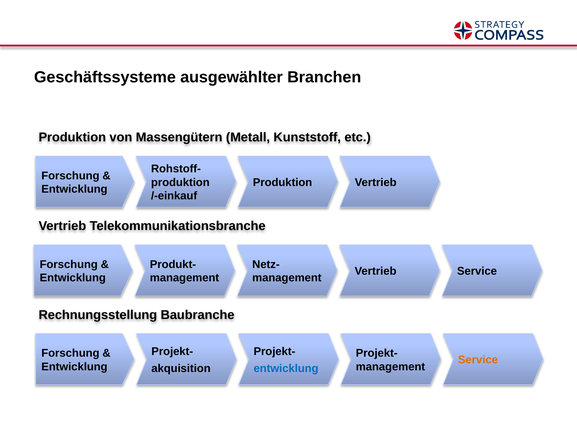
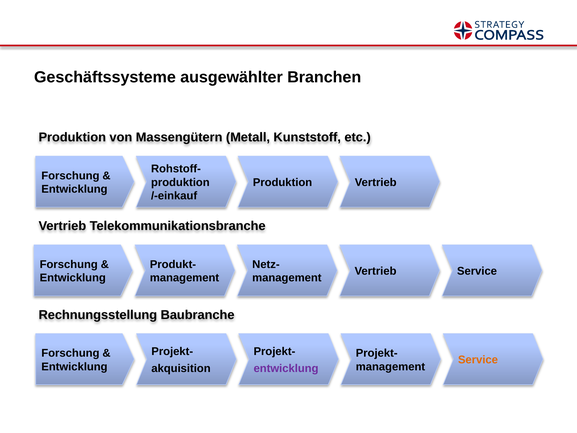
entwicklung colour: blue -> purple (286, 368)
